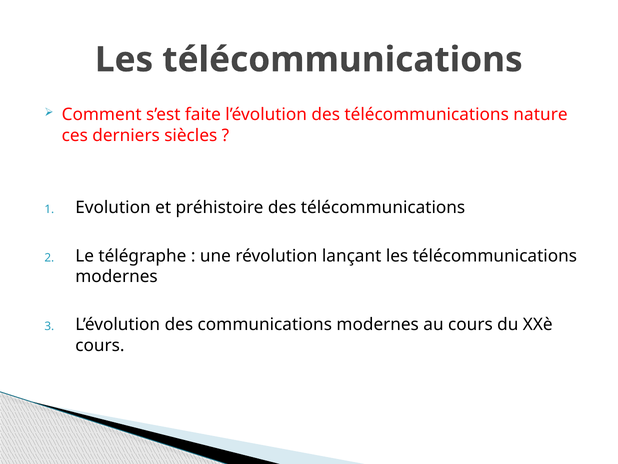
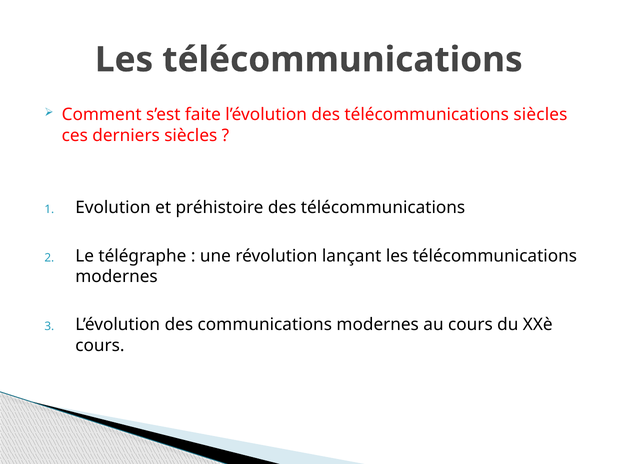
télécommunications nature: nature -> siècles (540, 115)
